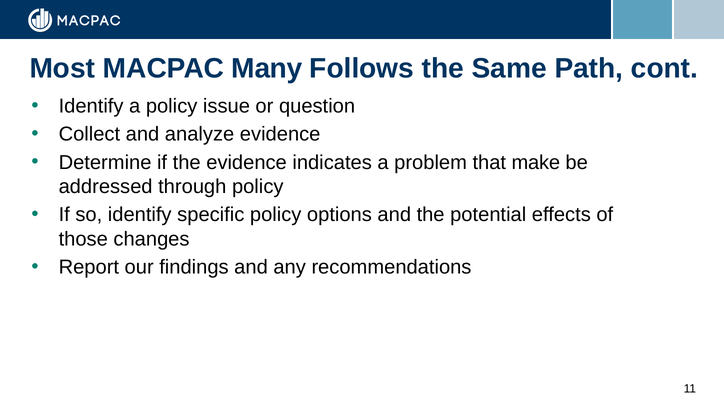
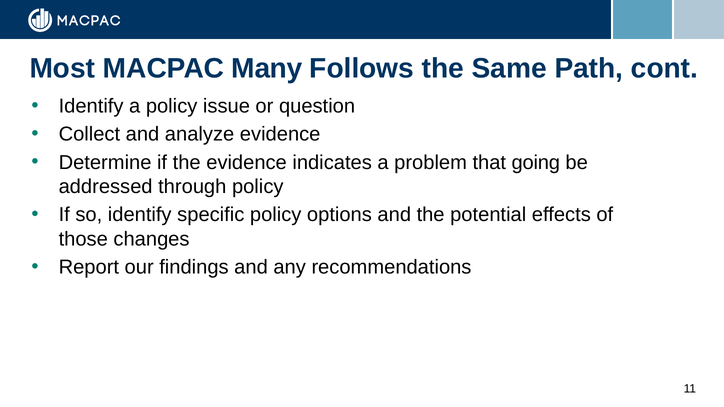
make: make -> going (536, 163)
